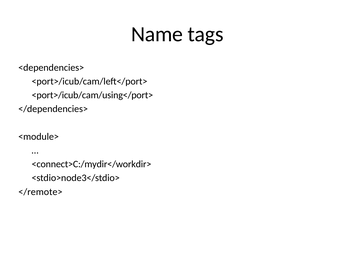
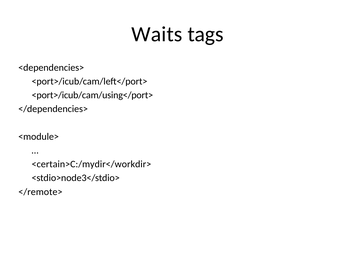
Name: Name -> Waits (157, 34)
<connect>C:/mydir</workdir>: <connect>C:/mydir</workdir> -> <certain>C:/mydir</workdir> (91, 164)
